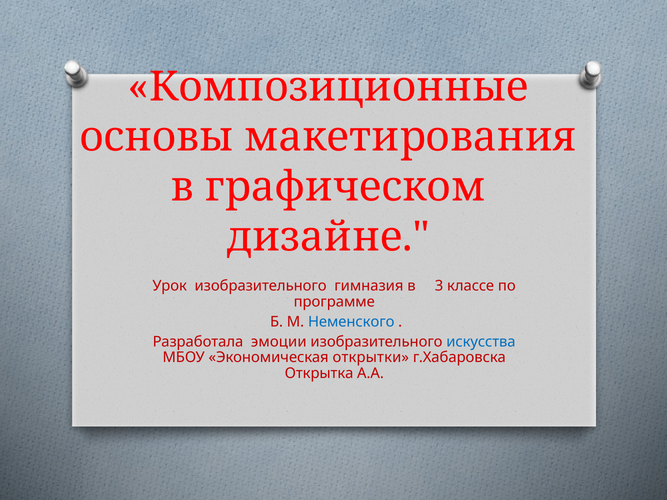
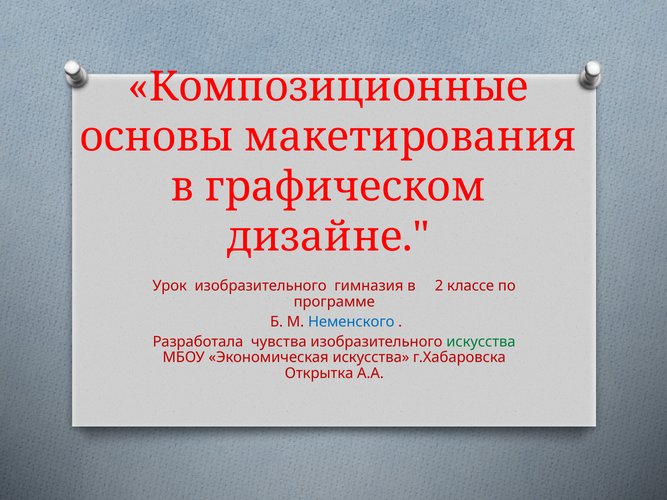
3: 3 -> 2 (439, 286)
эмоции: эмоции -> чувства (279, 342)
искусства colour: blue -> green (481, 342)
Экономическая открытки: открытки -> искусства (371, 358)
